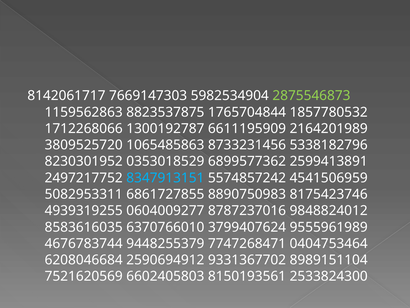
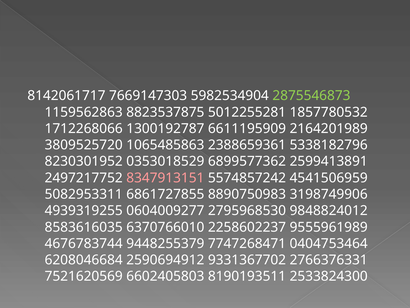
1765704844: 1765704844 -> 5012255281 (247, 112)
8733231456: 8733231456 -> 2388659361 (247, 145)
8347913151 colour: light blue -> pink (165, 178)
8175423746: 8175423746 -> 3198749906 (329, 194)
8787237016: 8787237016 -> 2795968530 (247, 210)
3799407624: 3799407624 -> 2258602237 (247, 227)
8989151104: 8989151104 -> 2766376331 (329, 260)
8150193561: 8150193561 -> 8190193511 (247, 276)
